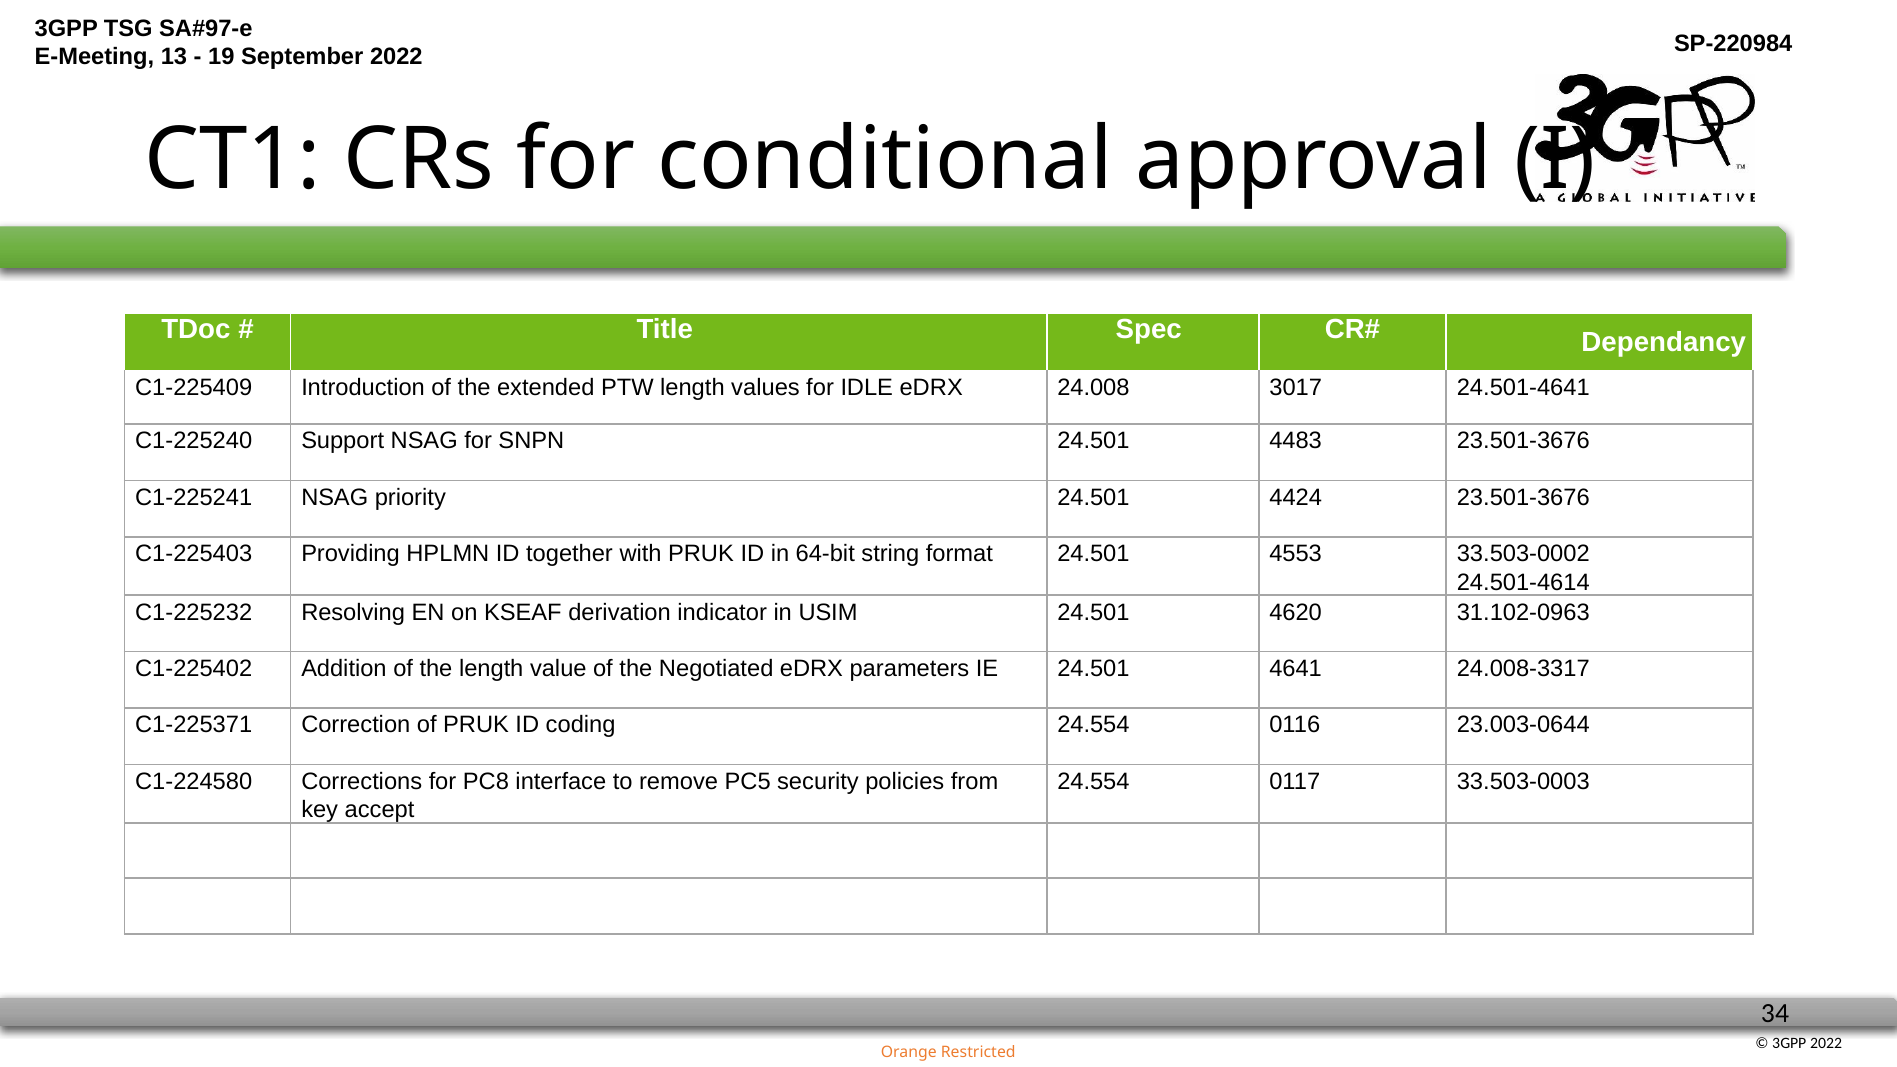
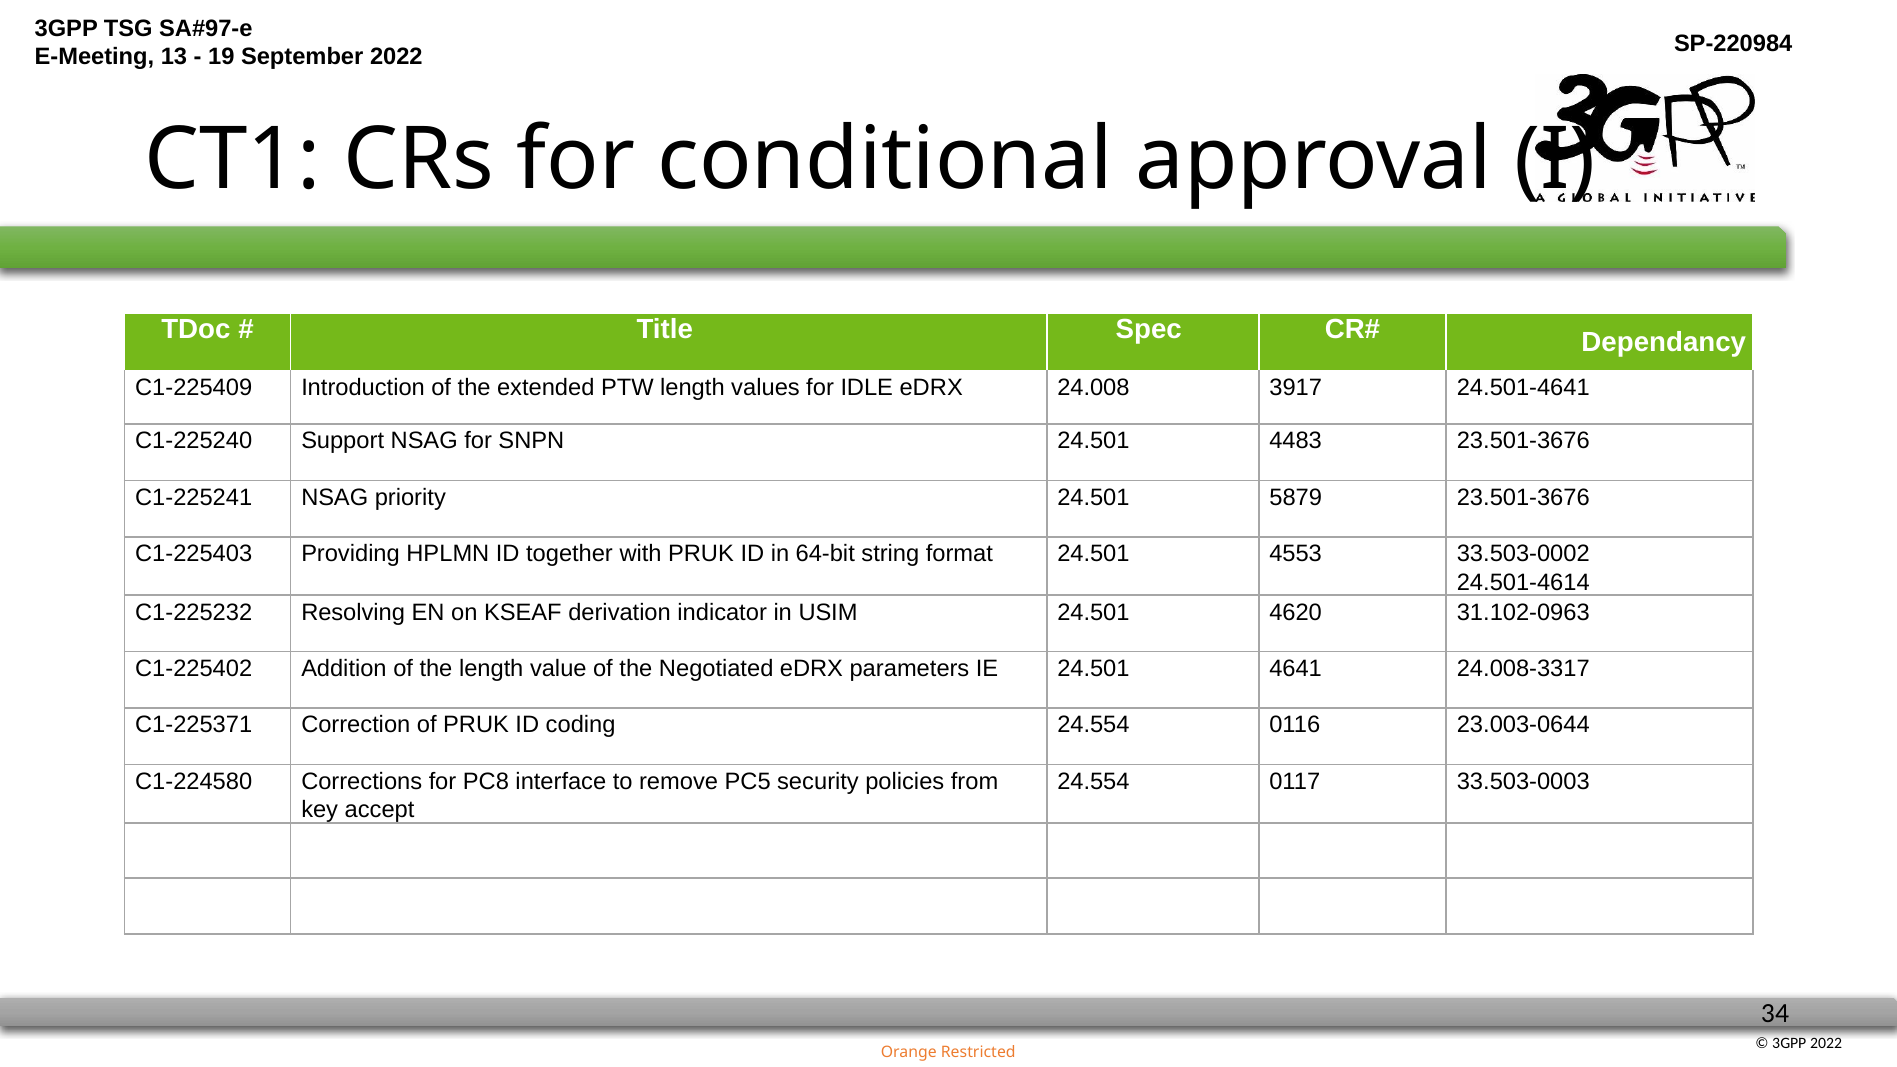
3017: 3017 -> 3917 (1296, 388)
4424: 4424 -> 5879 (1296, 497)
